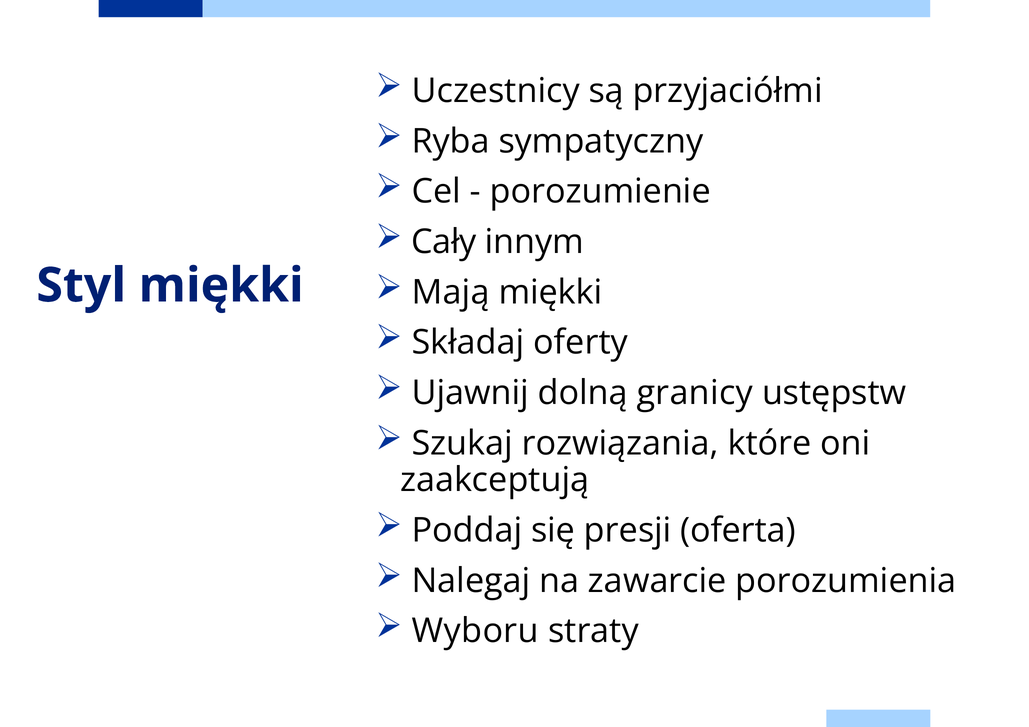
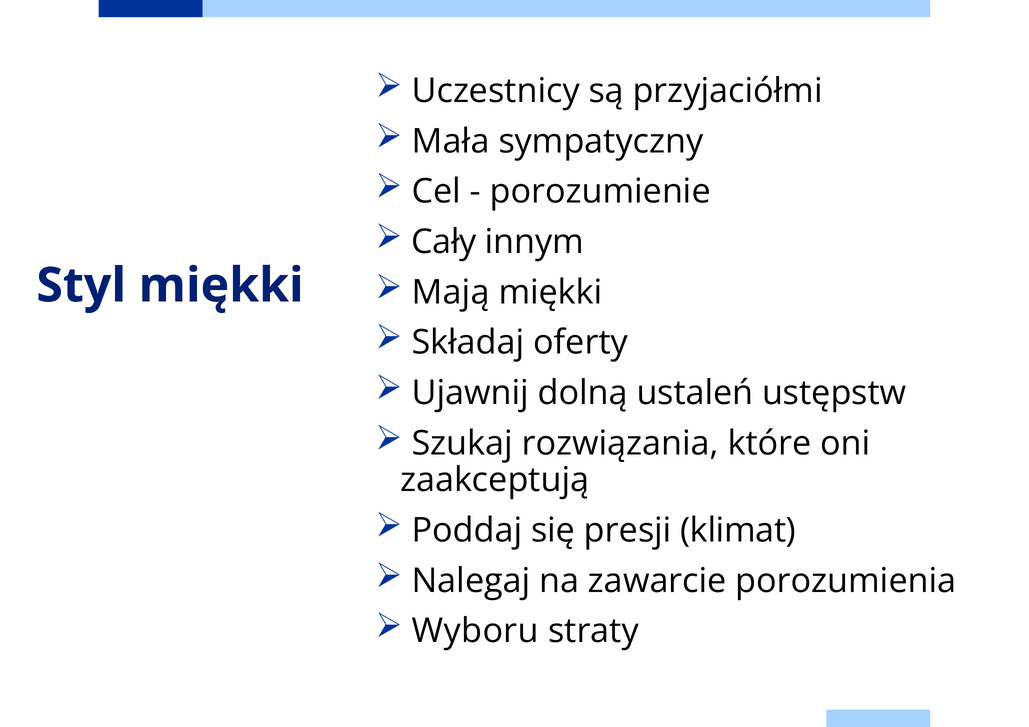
Ryba: Ryba -> Mała (451, 141)
granicy: granicy -> ustaleń (695, 393)
oferta: oferta -> klimat (738, 531)
